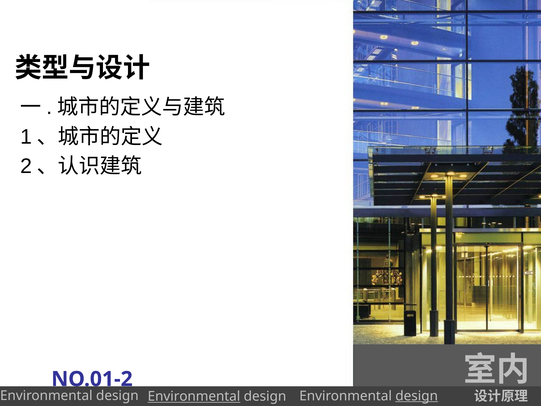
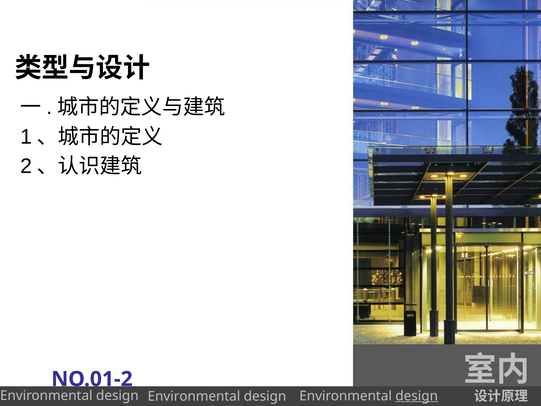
Environmental underline: present -> none (194, 396)
